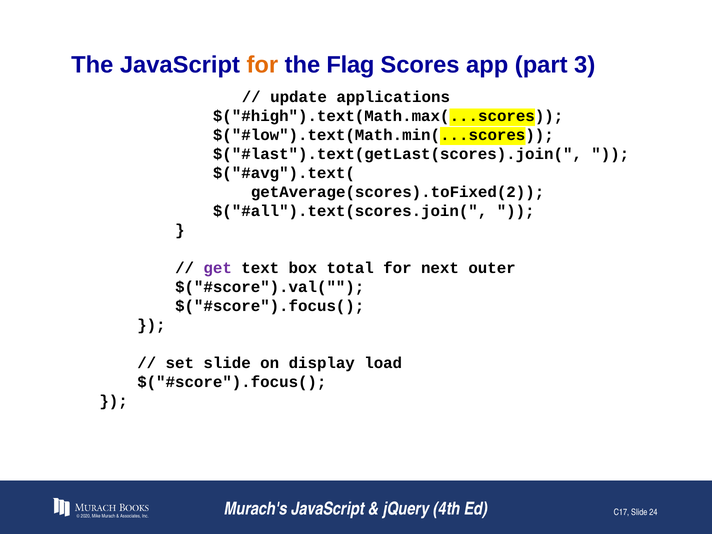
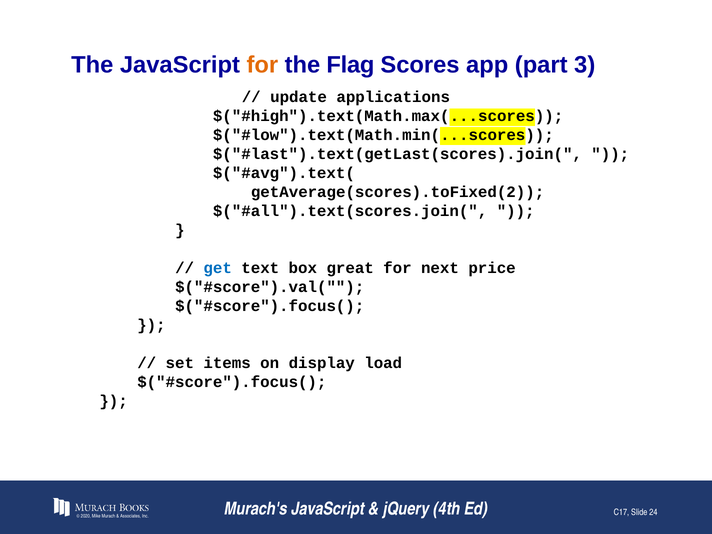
get colour: purple -> blue (218, 268)
total: total -> great (350, 268)
outer: outer -> price (492, 268)
set slide: slide -> items (227, 363)
